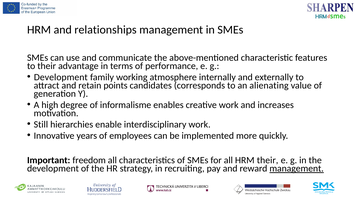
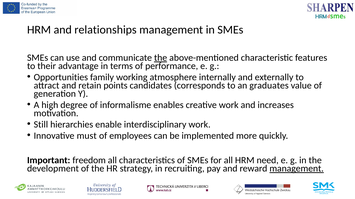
the underline: none -> present (161, 58)
Development: Development -> Opportunities (61, 78)
alienating: alienating -> graduates (269, 86)
years: years -> must (87, 136)
HRM their: their -> need (268, 161)
